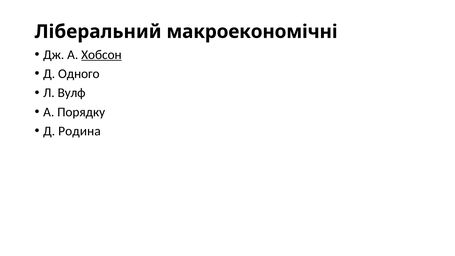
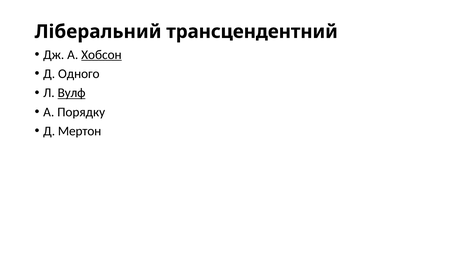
макроекономічні: макроекономічні -> трансцендентний (252, 32)
Вулф underline: none -> present (72, 93)
Родина: Родина -> Мертон (80, 131)
